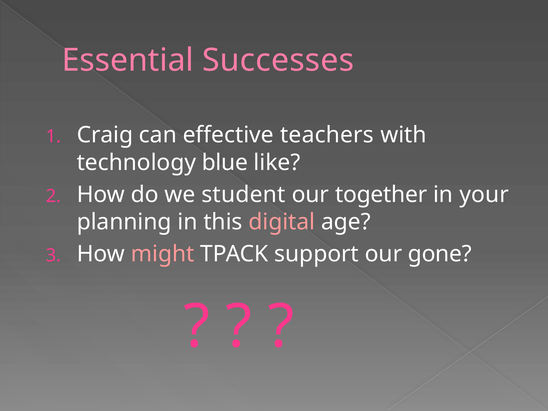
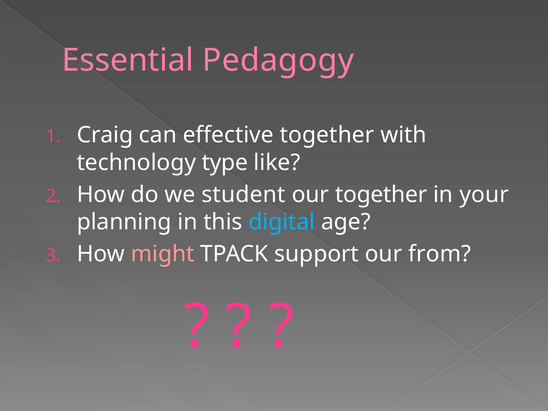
Successes: Successes -> Pedagogy (278, 60)
effective teachers: teachers -> together (327, 135)
blue: blue -> type (225, 162)
digital colour: pink -> light blue (282, 222)
gone: gone -> from (440, 254)
